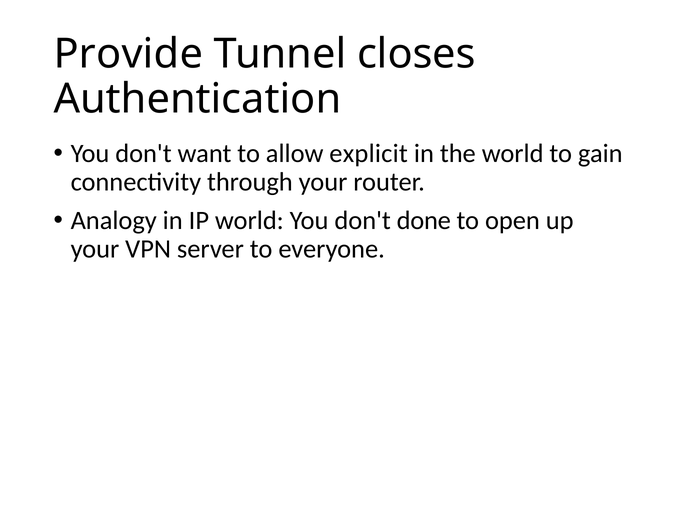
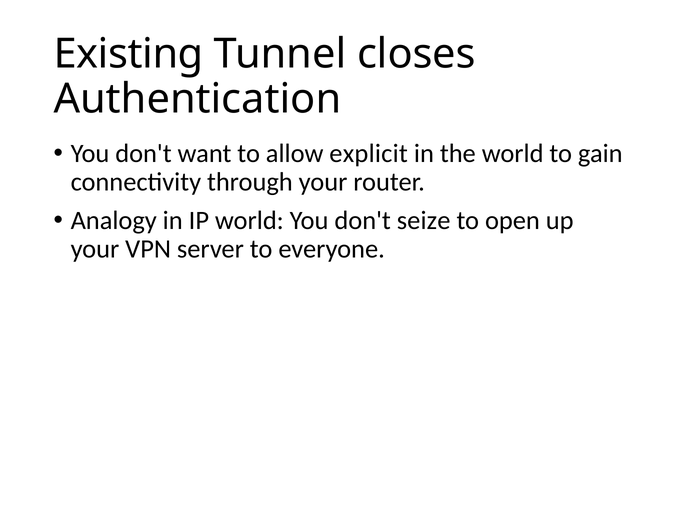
Provide: Provide -> Existing (129, 54)
done: done -> seize (424, 220)
